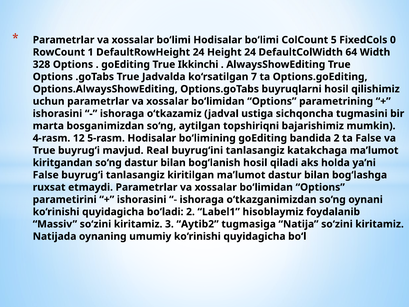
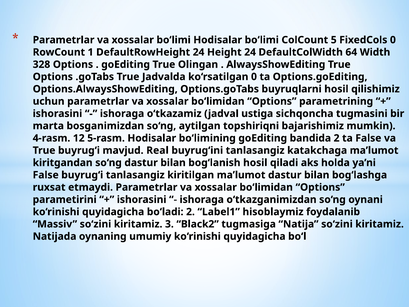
Ikkinchi: Ikkinchi -> Olingan (198, 64)
ko‘rsatilgan 7: 7 -> 0 (254, 77)
Aytib2: Aytib2 -> Black2 (198, 224)
